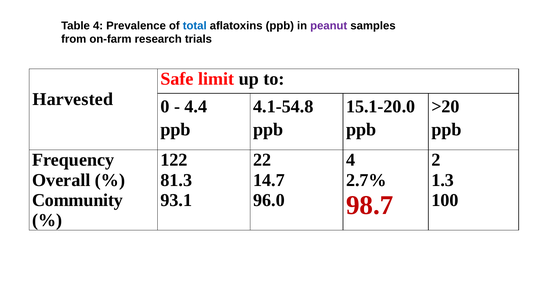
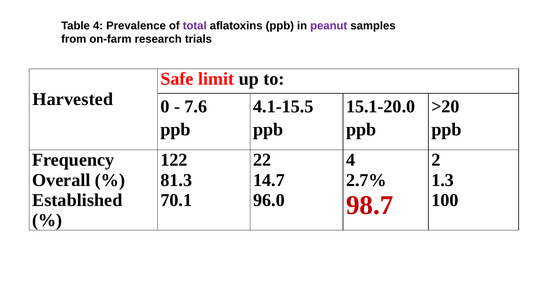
total colour: blue -> purple (195, 26)
4.4: 4.4 -> 7.6 (196, 107)
4.1-54.8: 4.1-54.8 -> 4.1-15.5 (283, 107)
Community: Community -> Established (77, 200)
93.1: 93.1 -> 70.1 (176, 200)
